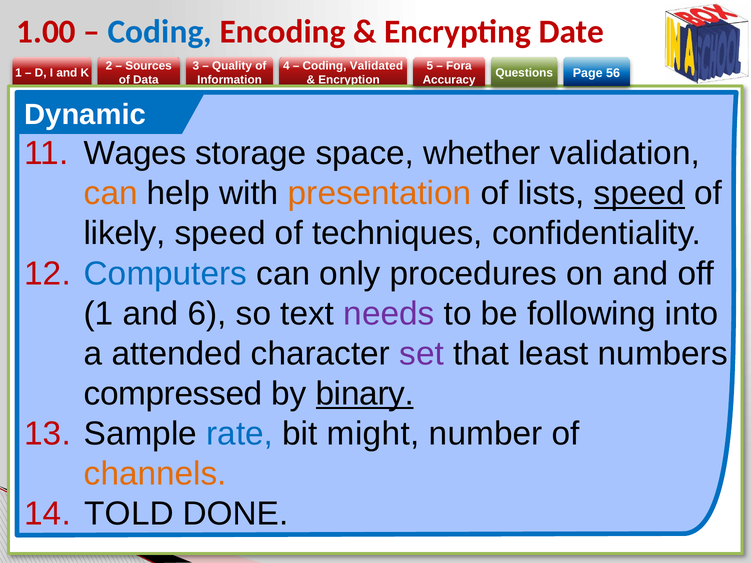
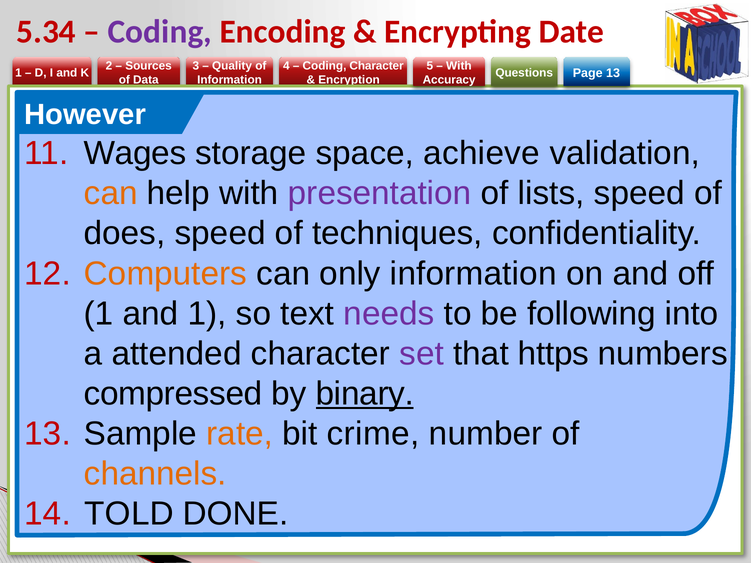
1.00: 1.00 -> 5.34 (46, 32)
Coding colour: blue -> purple (160, 32)
Coding Validated: Validated -> Character (377, 66)
Fora: Fora -> With (459, 66)
Page 56: 56 -> 13 (613, 73)
Dynamic: Dynamic -> However (85, 115)
whether: whether -> achieve (482, 153)
presentation colour: orange -> purple (380, 194)
speed underline: present -> none (639, 194)
likely: likely -> does (125, 234)
Computers colour: blue -> orange (165, 274)
only procedures: procedures -> information (473, 274)
and 6: 6 -> 1 (207, 314)
least: least -> https (553, 354)
rate colour: blue -> orange (240, 434)
might: might -> crime (373, 434)
